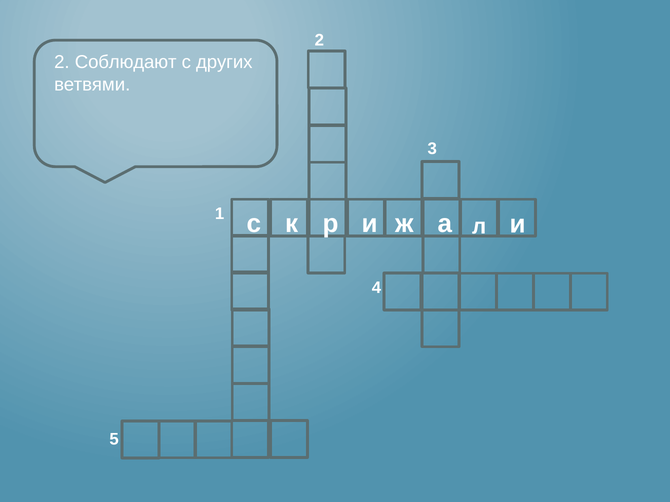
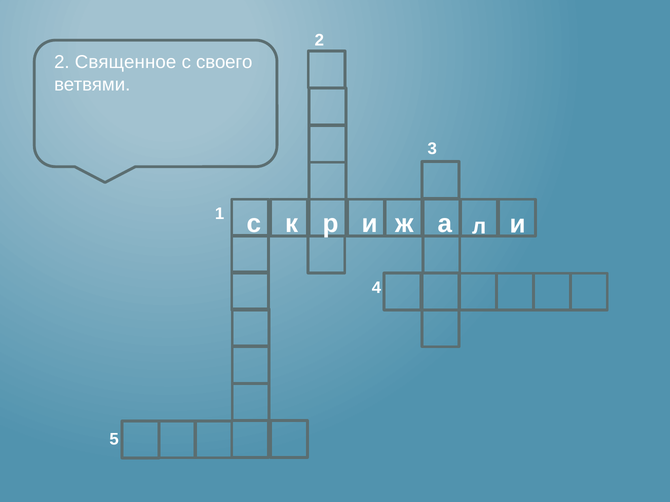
Соблюдают: Соблюдают -> Священное (126, 62)
других: других -> своего (224, 62)
